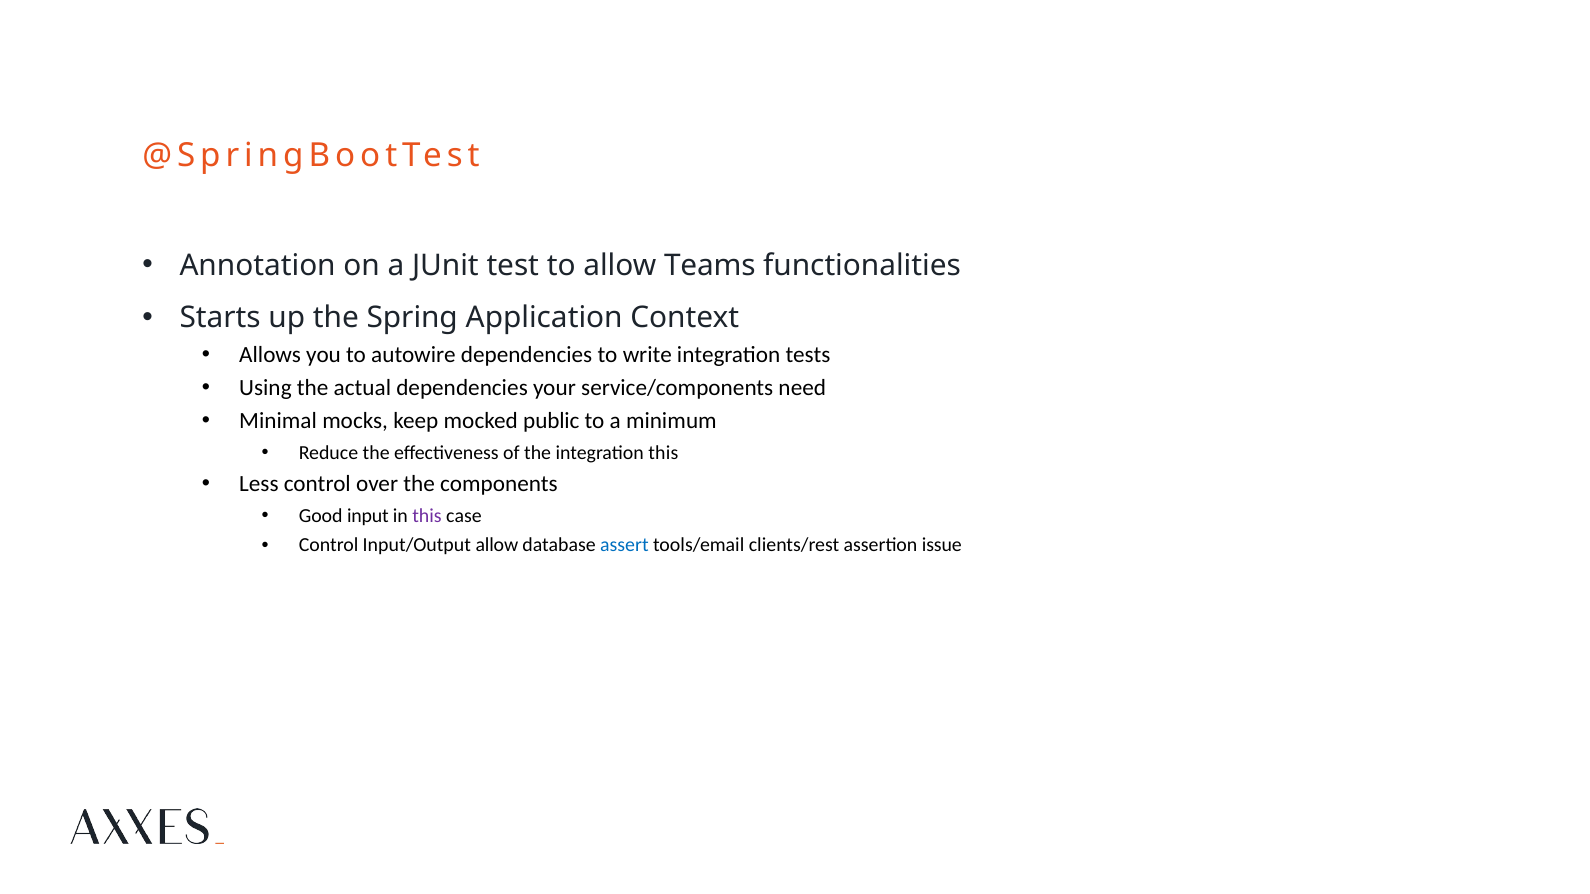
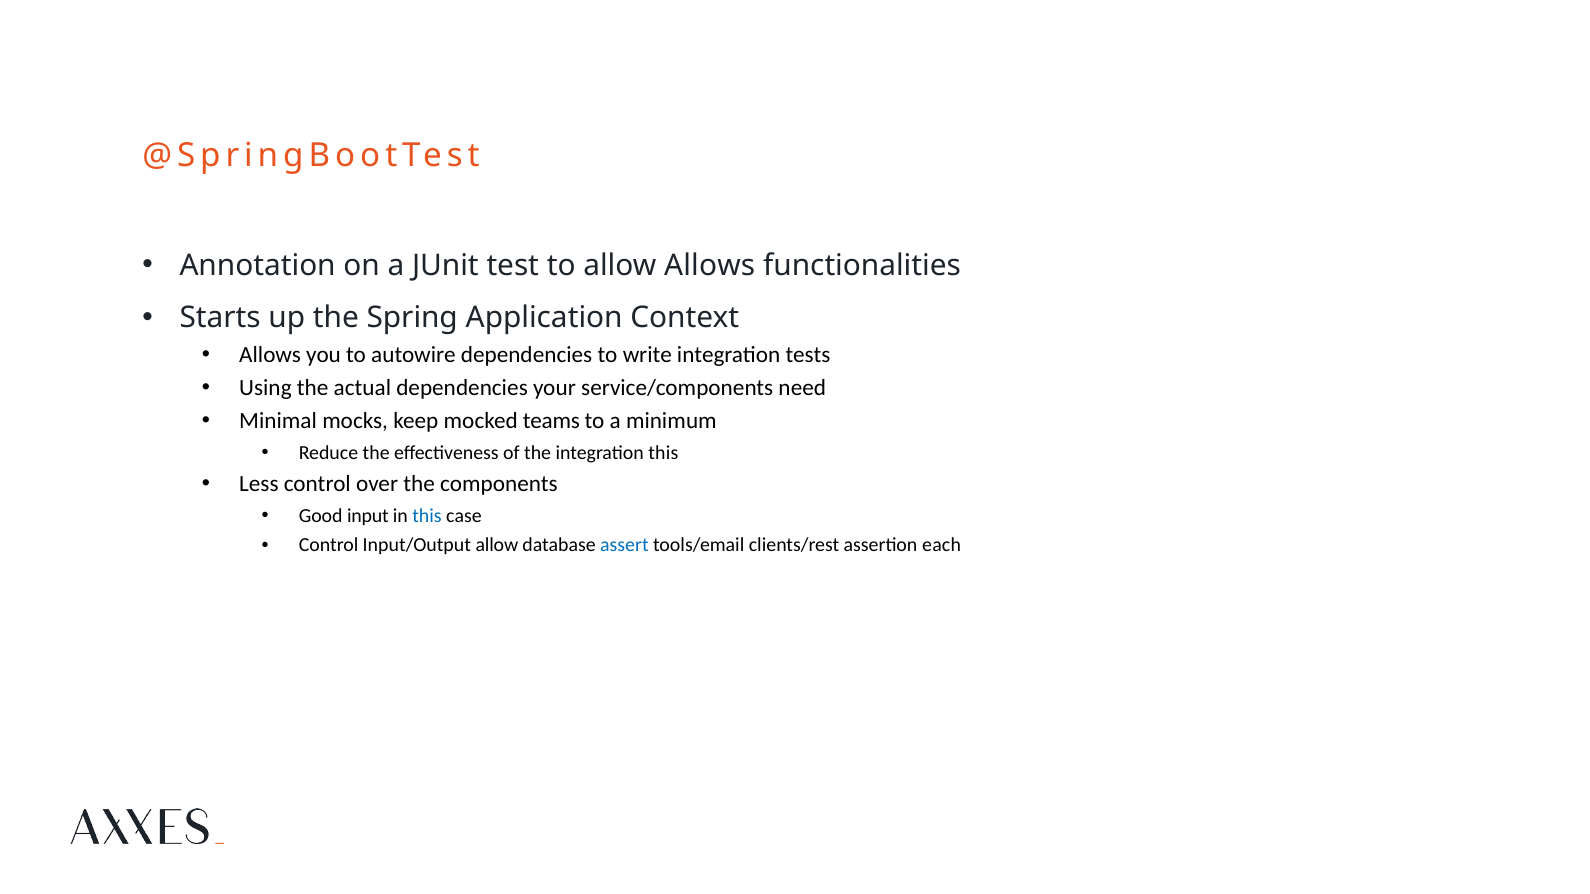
allow Teams: Teams -> Allows (710, 266)
public: public -> teams (551, 421)
this colour: purple -> blue (427, 516)
issue: issue -> each (942, 546)
